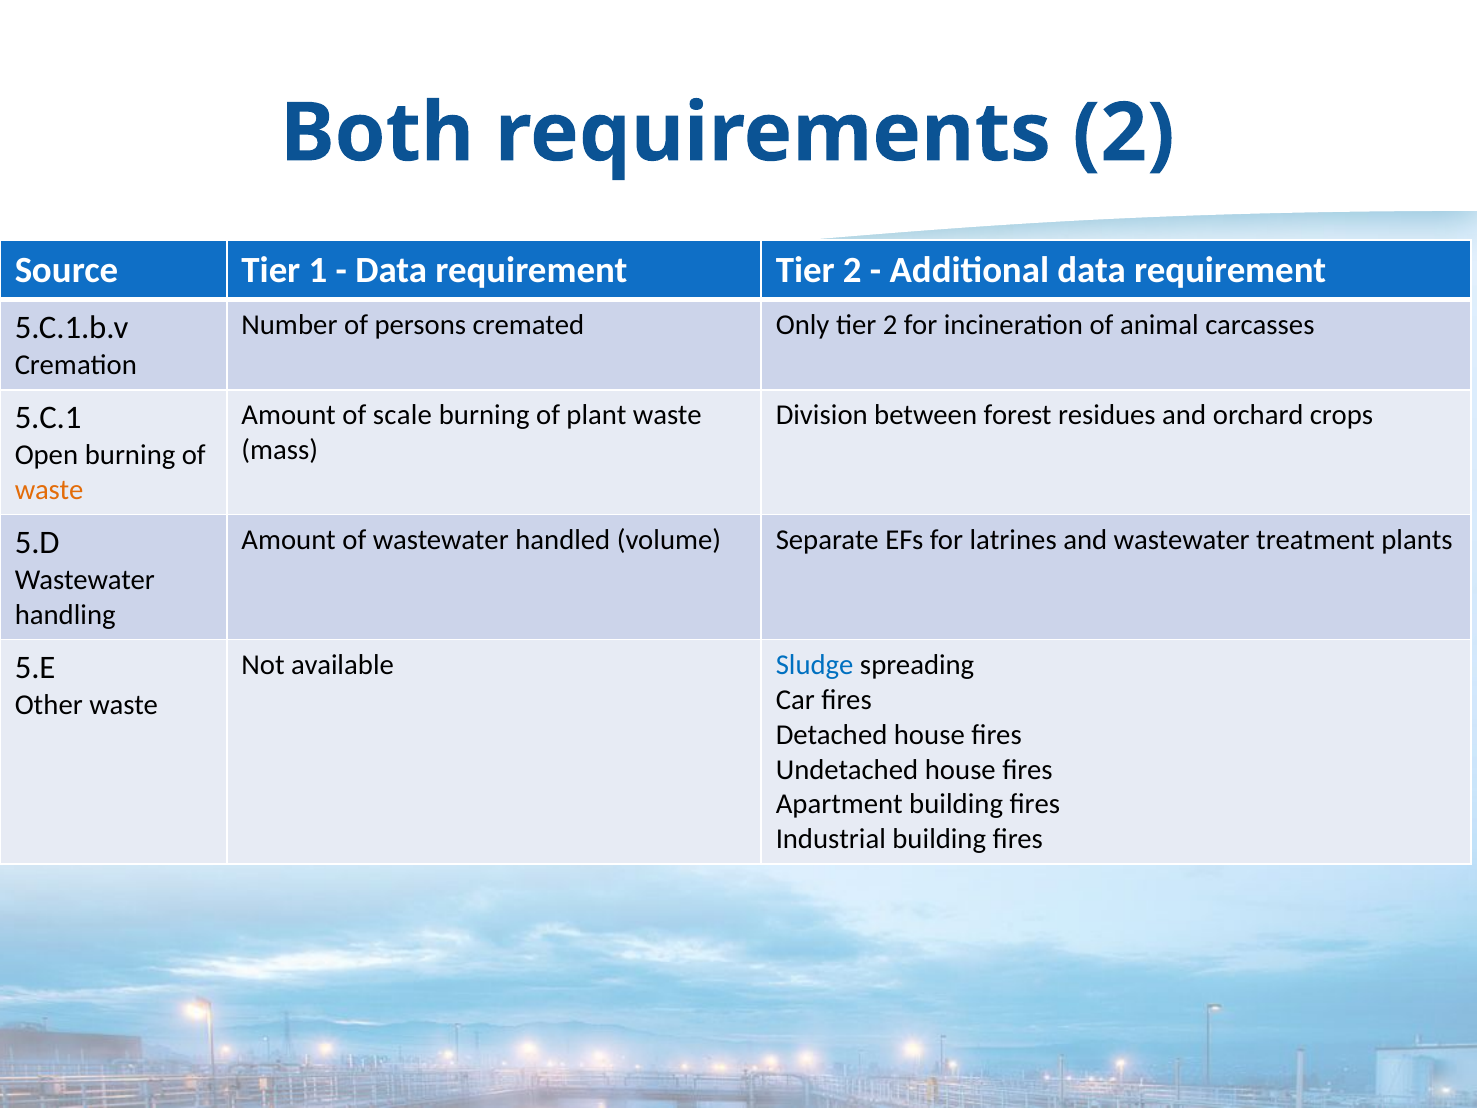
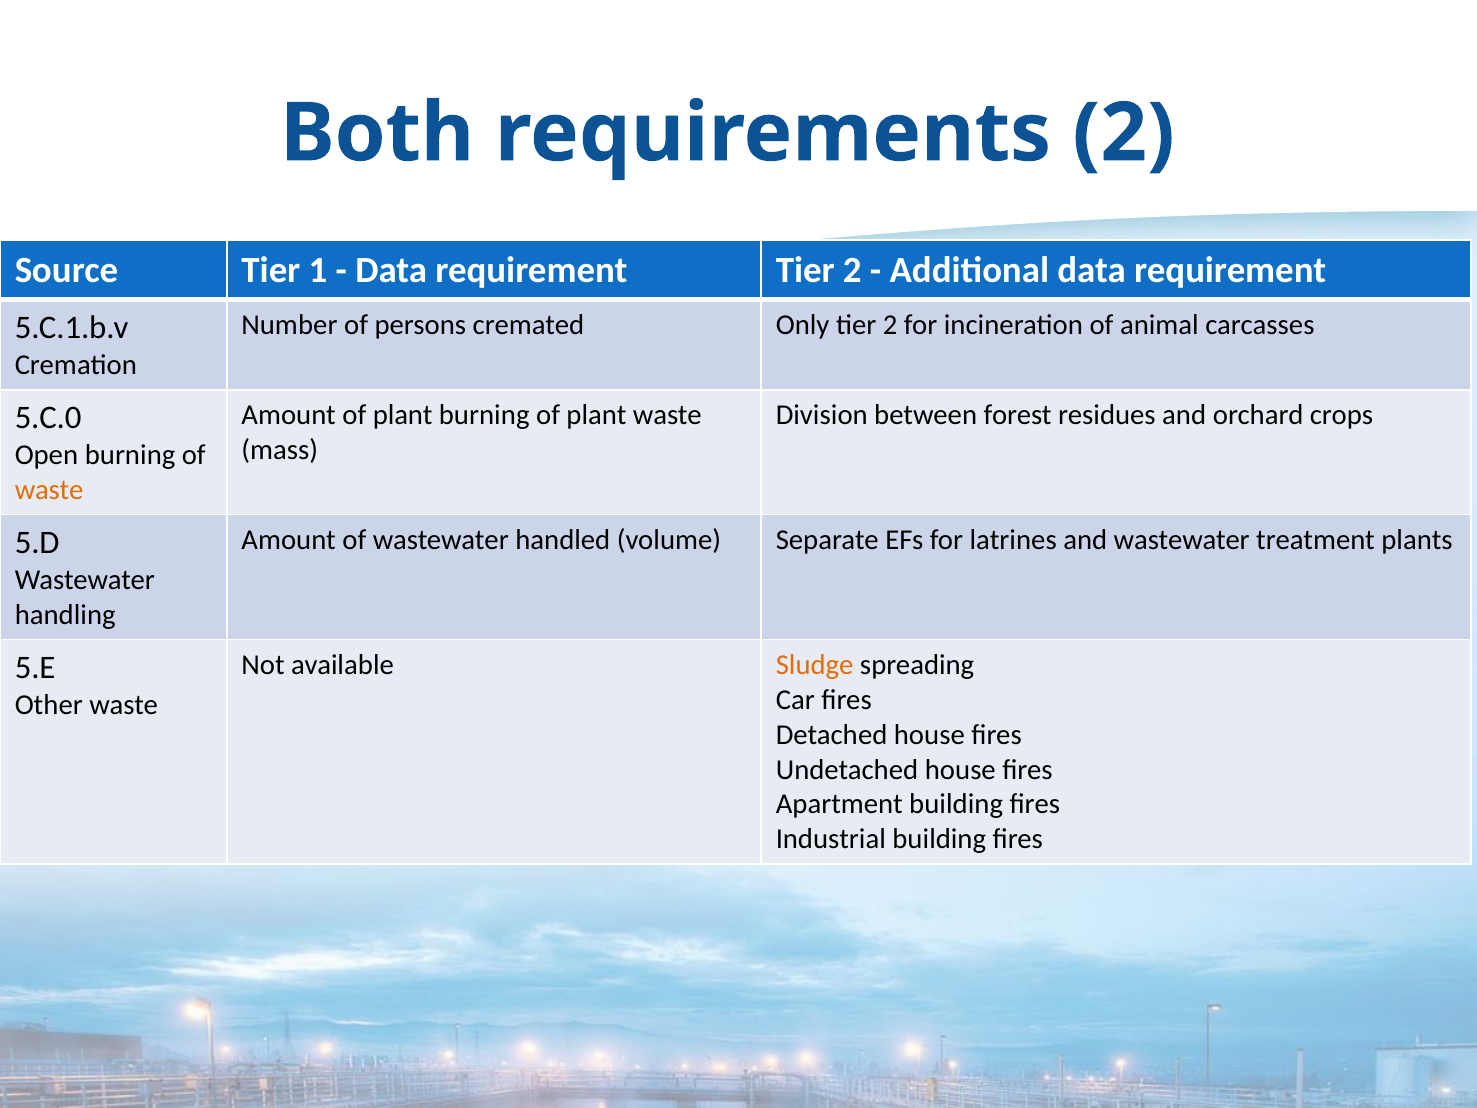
Amount of scale: scale -> plant (403, 415)
5.C.1: 5.C.1 -> 5.C.0 (48, 417)
Sludge colour: blue -> orange (815, 665)
